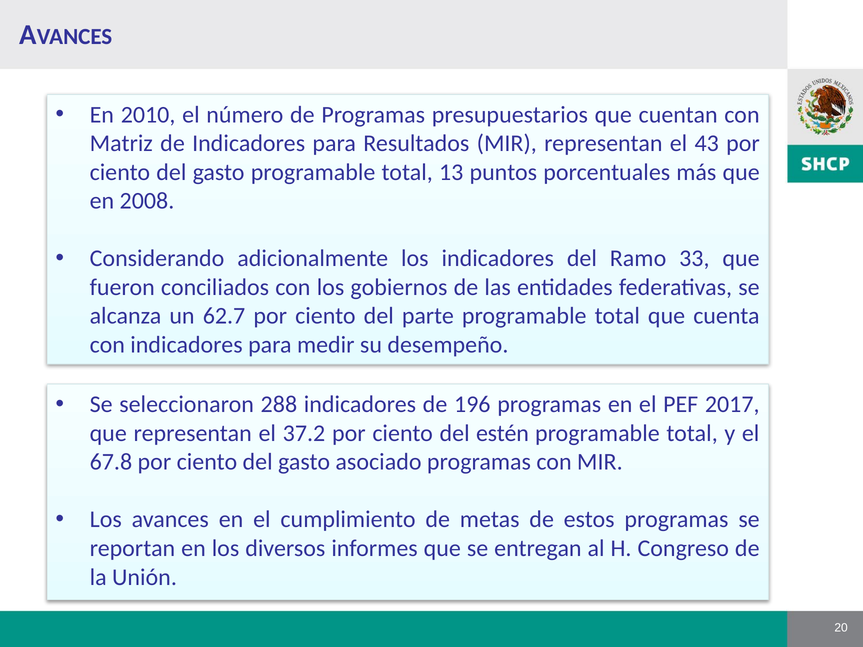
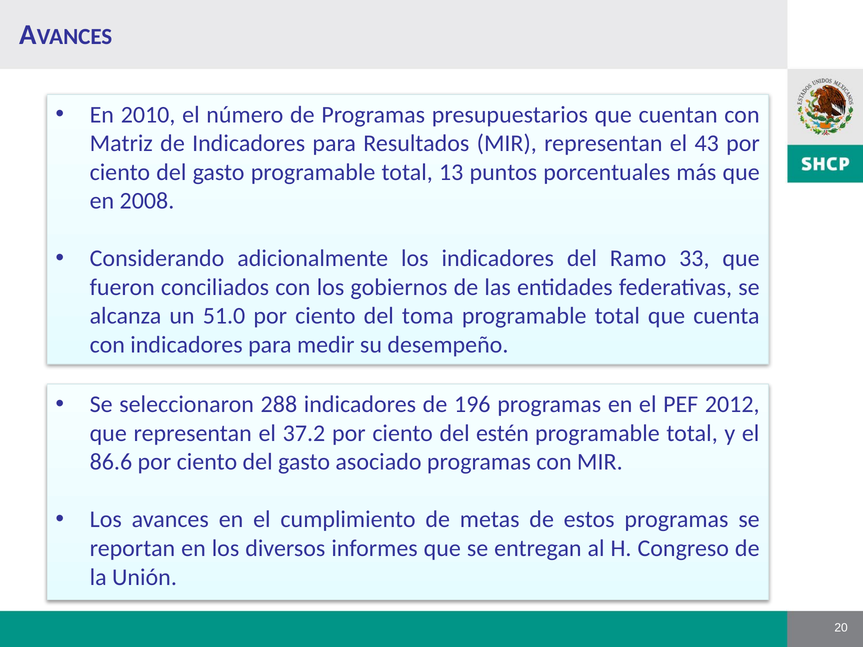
62.7: 62.7 -> 51.0 (224, 316)
parte: parte -> toma (428, 316)
2017: 2017 -> 2012 (732, 405)
67.8: 67.8 -> 86.6 (111, 462)
